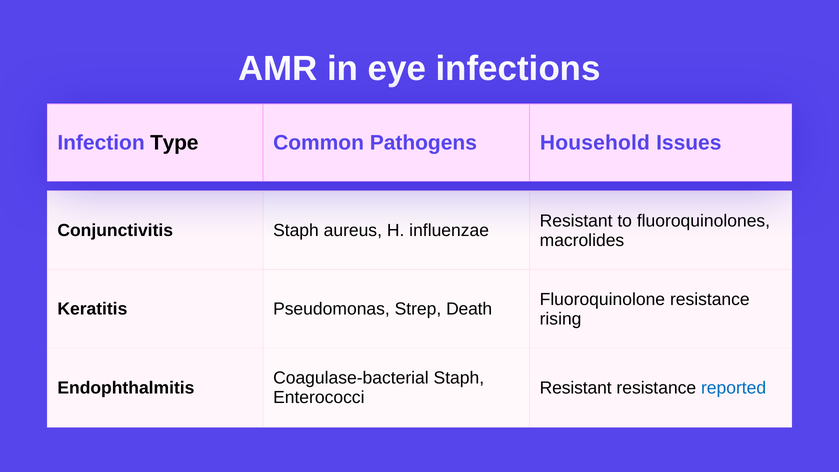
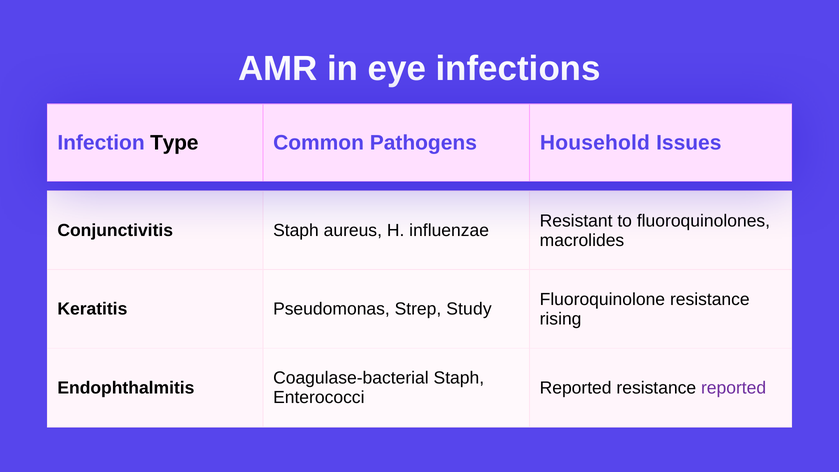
Death: Death -> Study (469, 309)
Resistant: Resistant -> Reported (576, 388)
reported colour: blue -> purple (734, 388)
